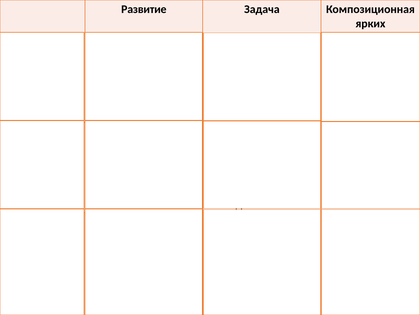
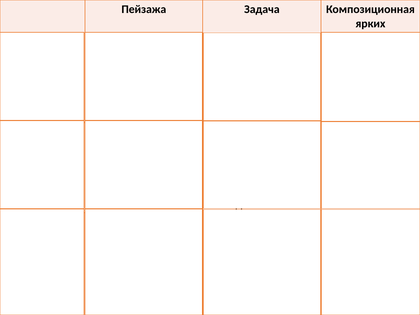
Развитие: Развитие -> Пейзажа (144, 9)
